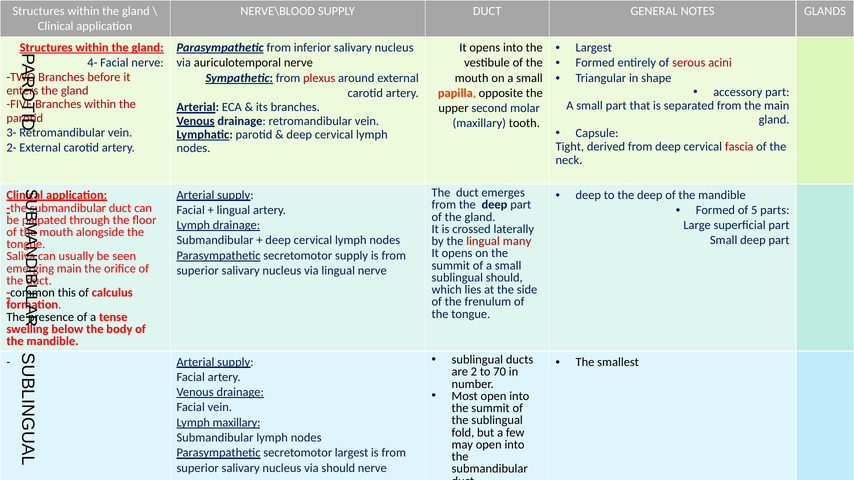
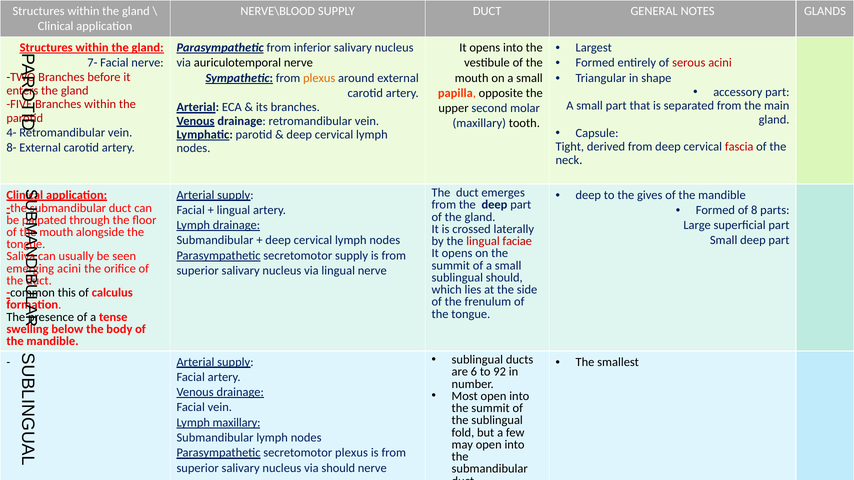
4-: 4- -> 7- (92, 63)
plexus colour: red -> orange (319, 78)
3-: 3- -> 4- (11, 133)
2-: 2- -> 8- (11, 148)
to the deep: deep -> gives (650, 195)
5: 5 -> 8 (754, 210)
many: many -> faciae (517, 241)
main: main -> acini (69, 269)
2: 2 -> 6 (474, 372)
70: 70 -> 92 (500, 372)
secretomotor largest: largest -> plexus (351, 453)
